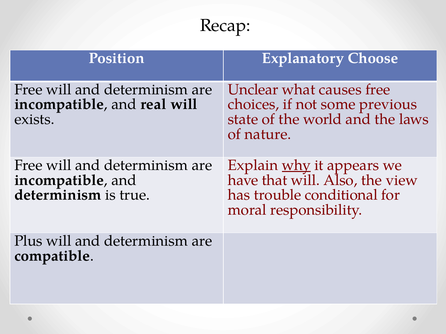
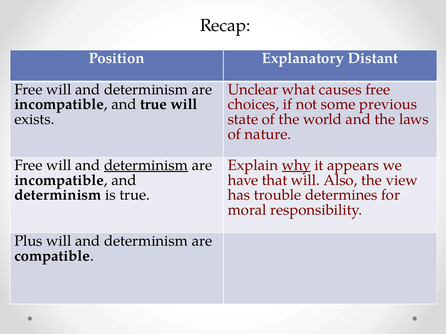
Choose: Choose -> Distant (373, 58)
and real: real -> true (154, 105)
determinism underline: none -> present (146, 165)
conditional: conditional -> determines (341, 195)
